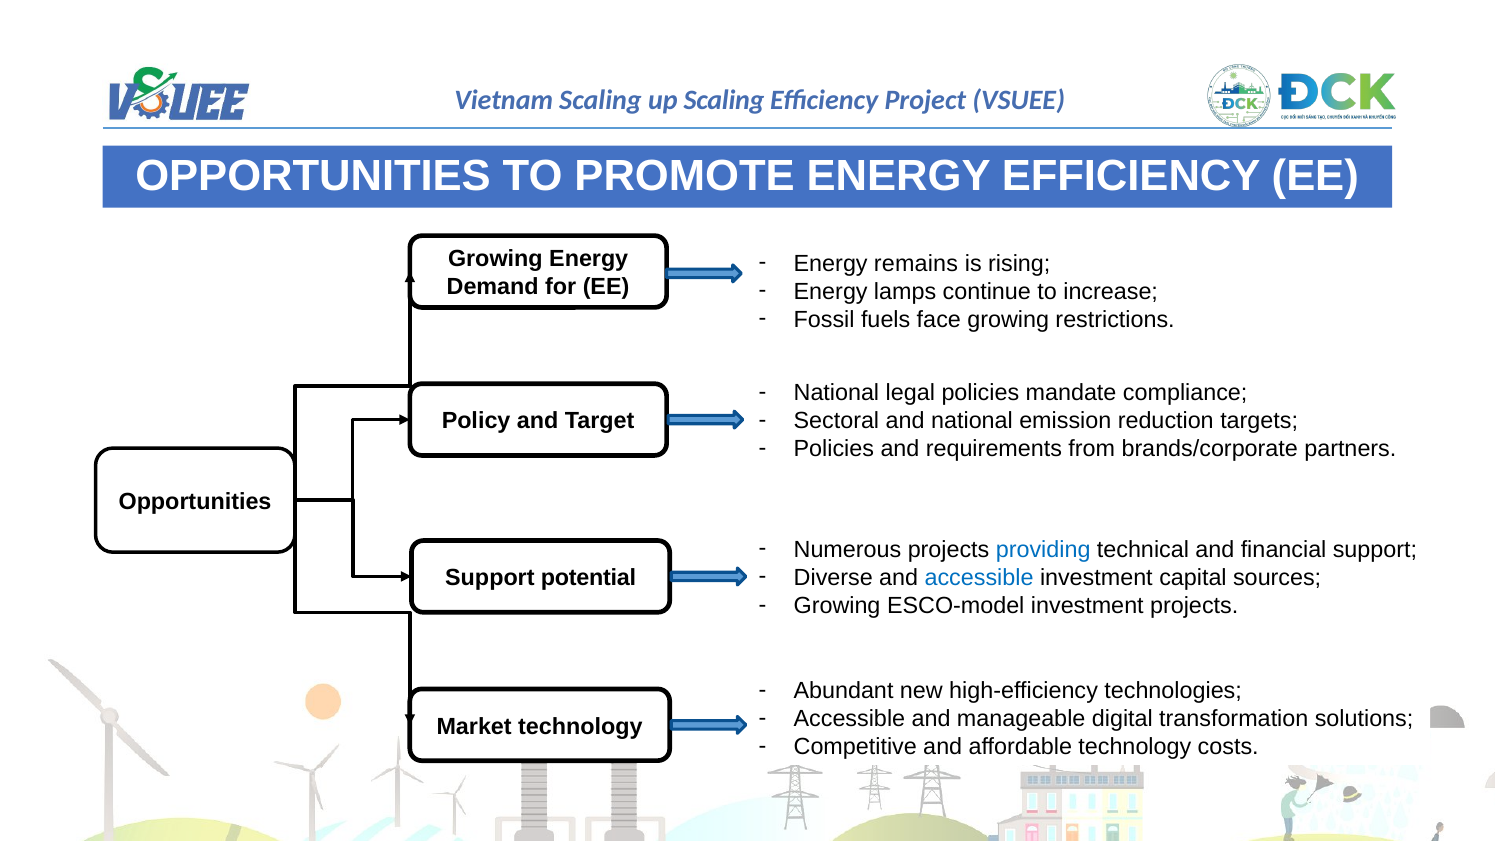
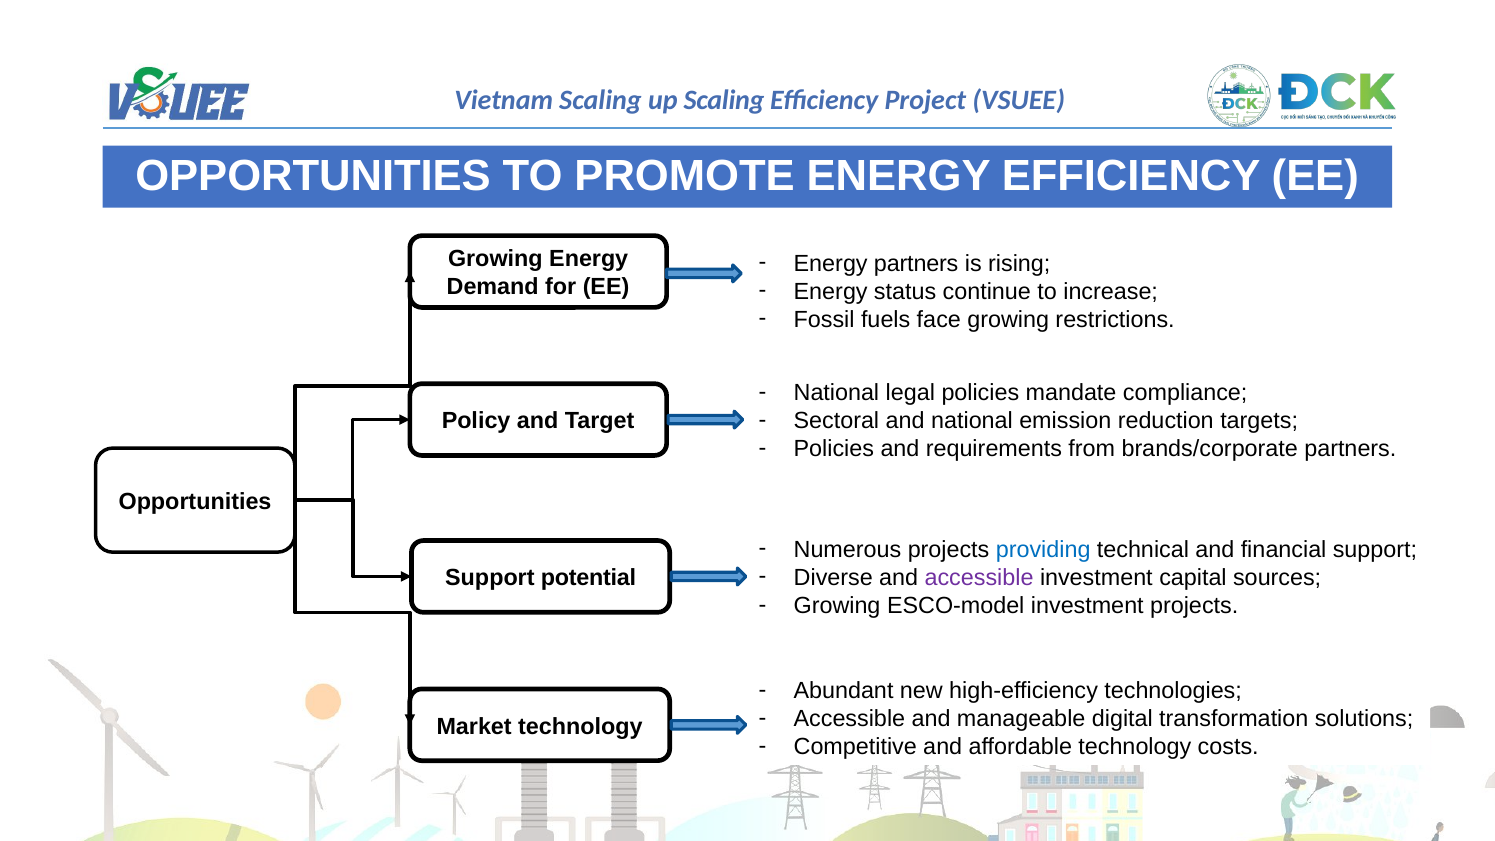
Energy remains: remains -> partners (916, 264)
lamps: lamps -> status (905, 292)
accessible colour: blue -> purple (979, 578)
